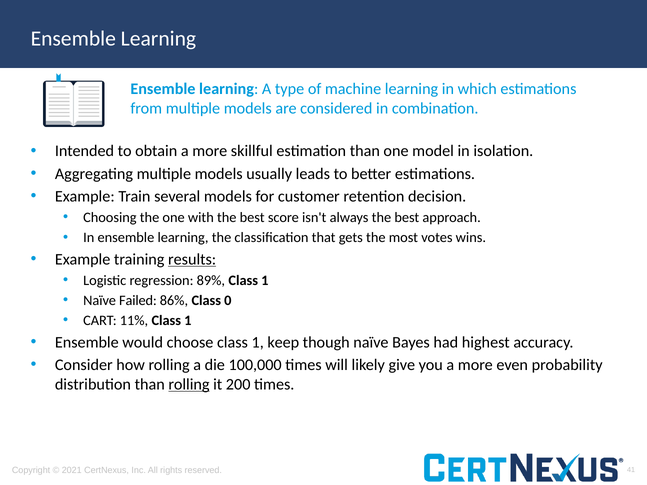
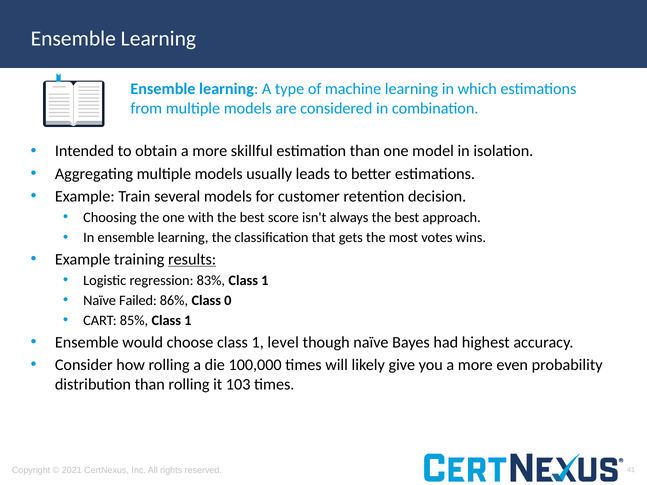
89%: 89% -> 83% (211, 280)
11%: 11% -> 85% (134, 321)
keep: keep -> level (283, 342)
rolling underline: present -> none (189, 384)
200: 200 -> 103 (238, 384)
